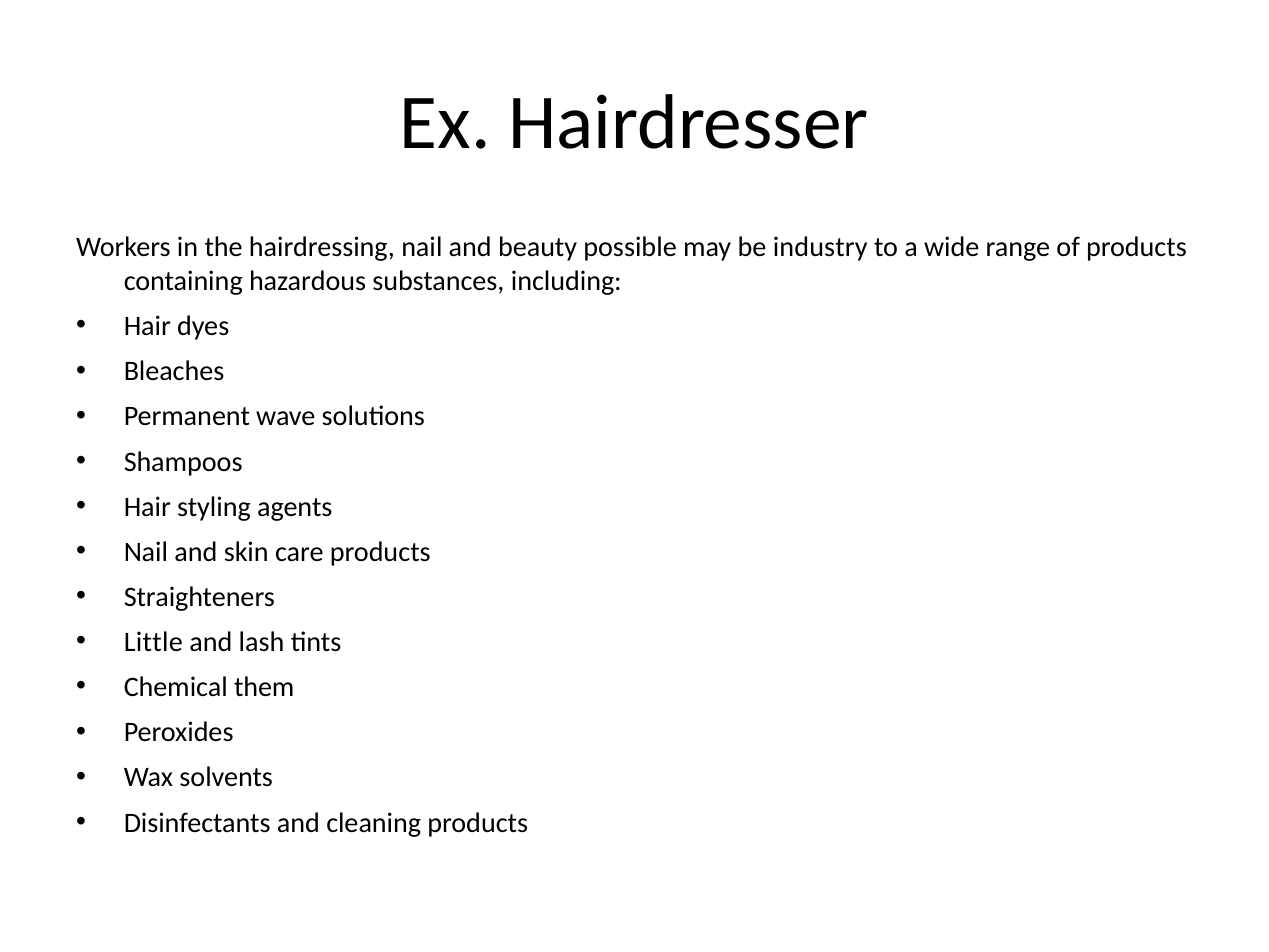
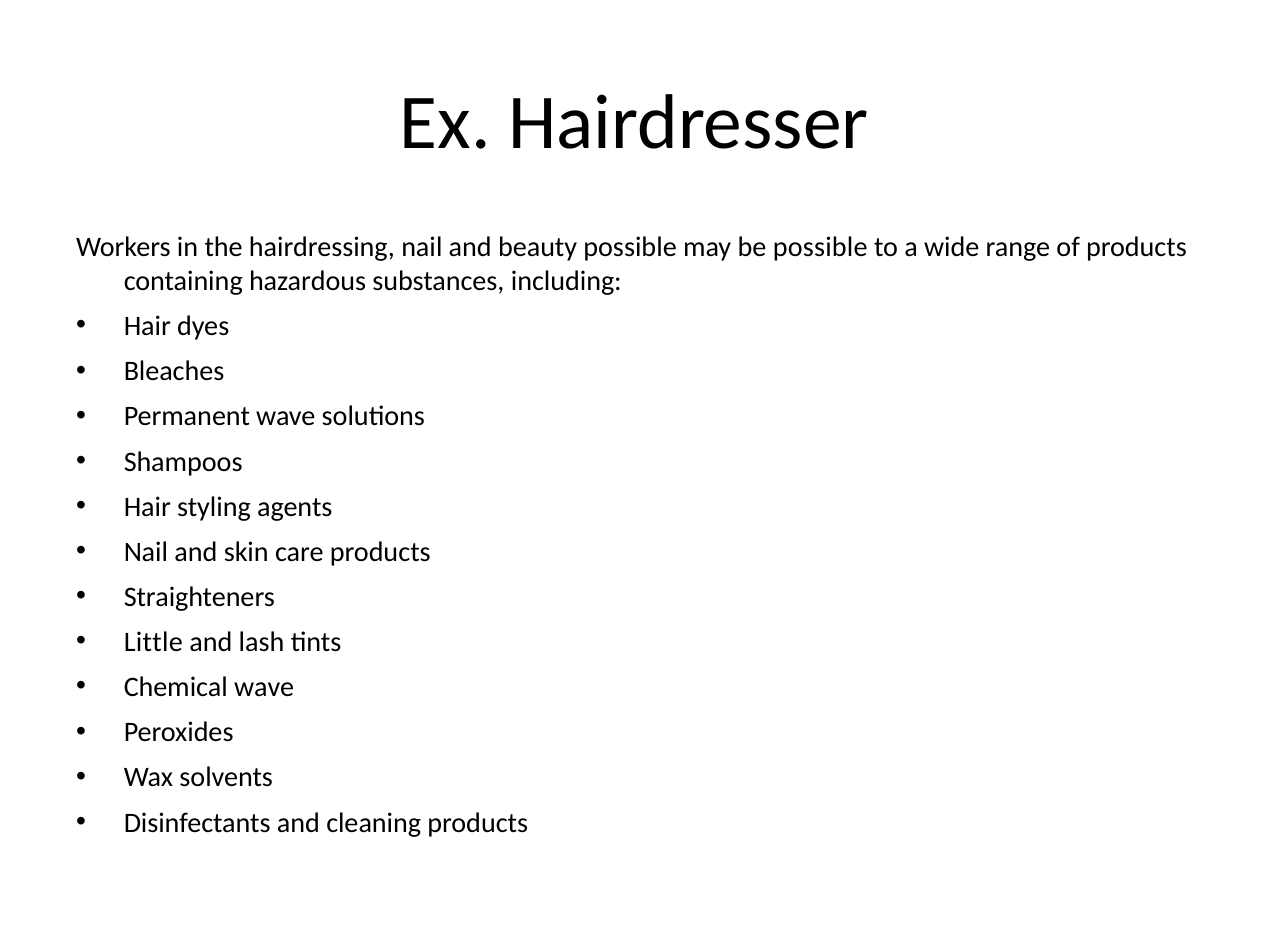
be industry: industry -> possible (820, 247)
Chemical them: them -> wave (264, 687)
